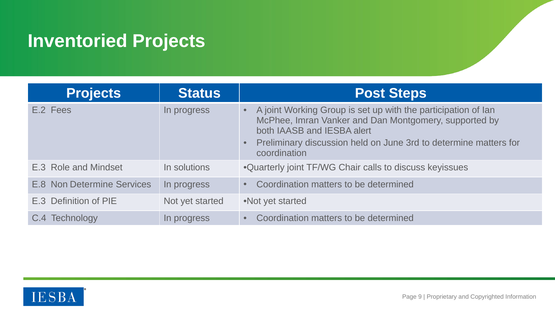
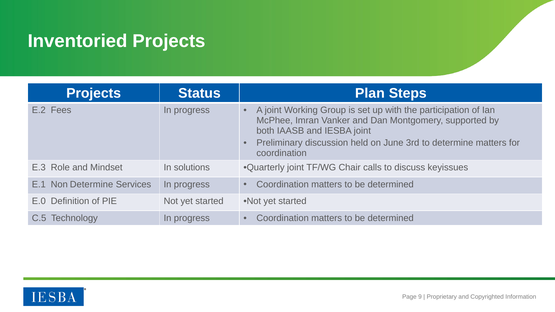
Post: Post -> Plan (370, 93)
IESBA alert: alert -> joint (362, 131)
E.8: E.8 -> E.1 (39, 184)
E.3: E.3 -> E.0 (39, 201)
C.4: C.4 -> C.5 (39, 218)
